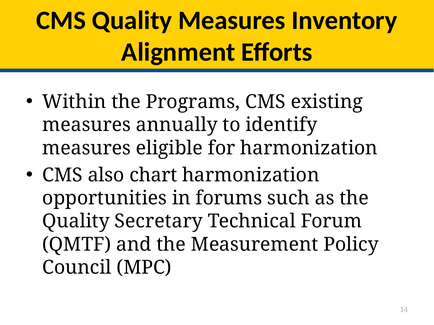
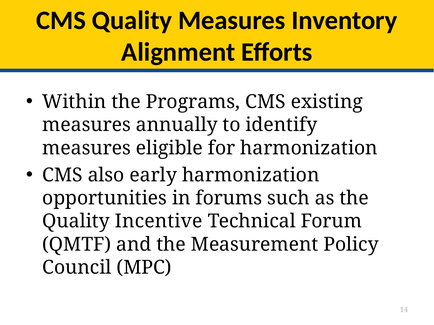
chart: chart -> early (153, 175)
Secretary: Secretary -> Incentive (159, 222)
